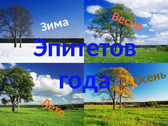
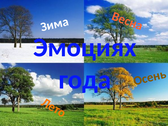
Эпитетов: Эпитетов -> Эмоциях (85, 47)
